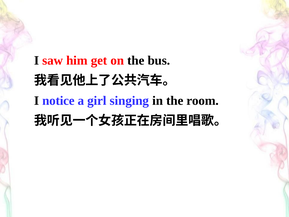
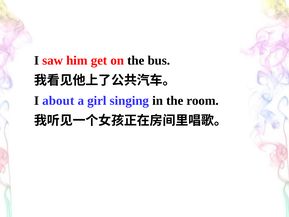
notice: notice -> about (58, 100)
